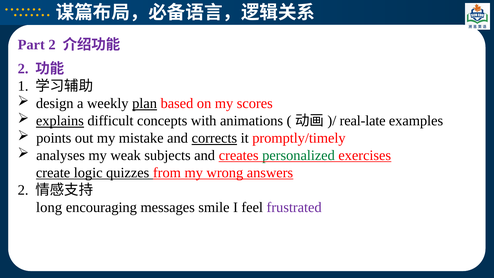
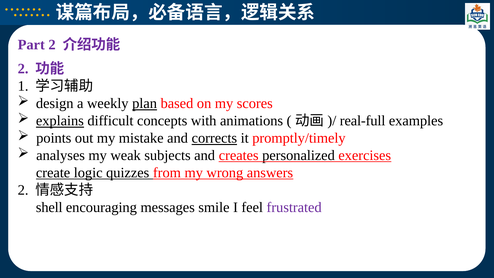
real-late: real-late -> real-full (363, 121)
personalized colour: green -> black (298, 155)
long: long -> shell (49, 207)
